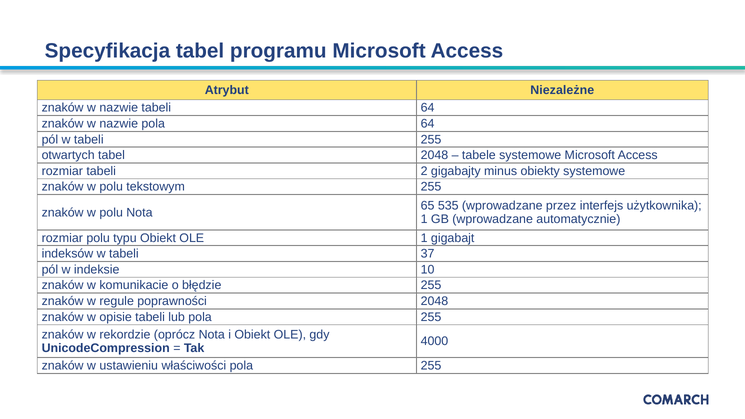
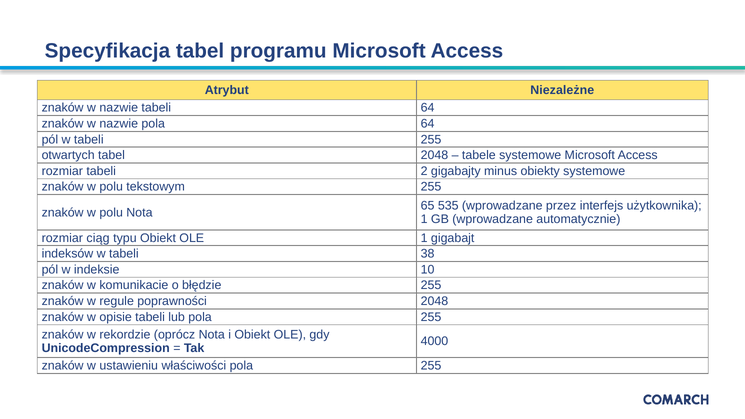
rozmiar polu: polu -> ciąg (98, 238)
37: 37 -> 38 (428, 254)
